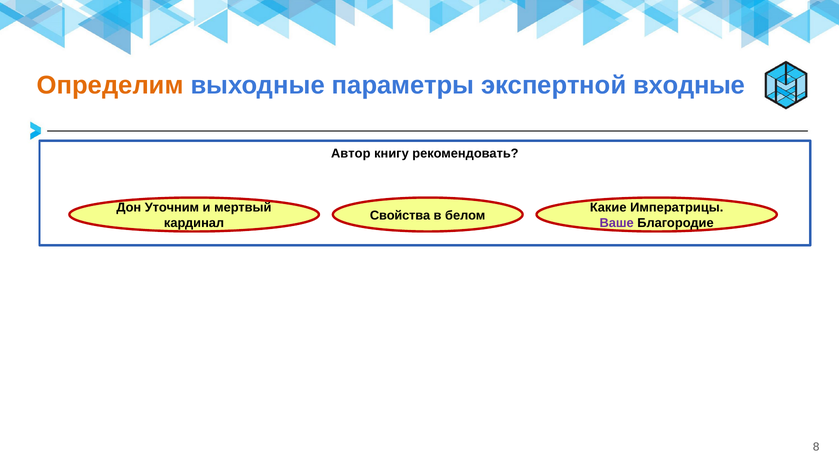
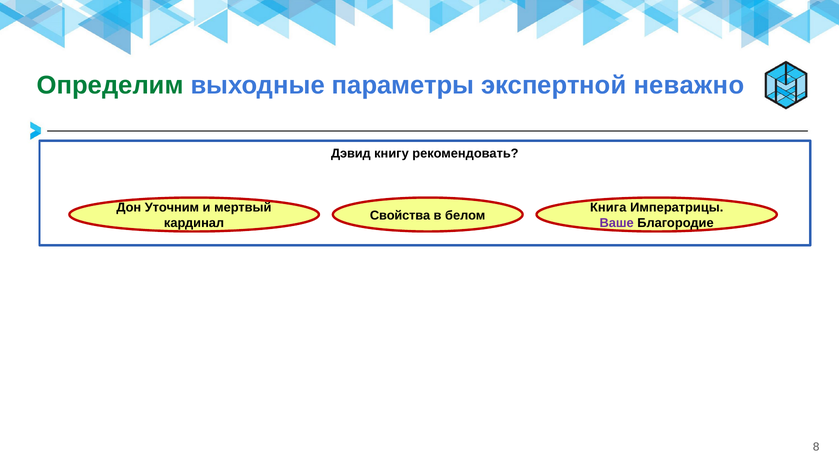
Определим colour: orange -> green (110, 85)
входные: входные -> неважно (689, 85)
Автор: Автор -> Дэвид (351, 153)
Какие: Какие -> Книга (608, 208)
